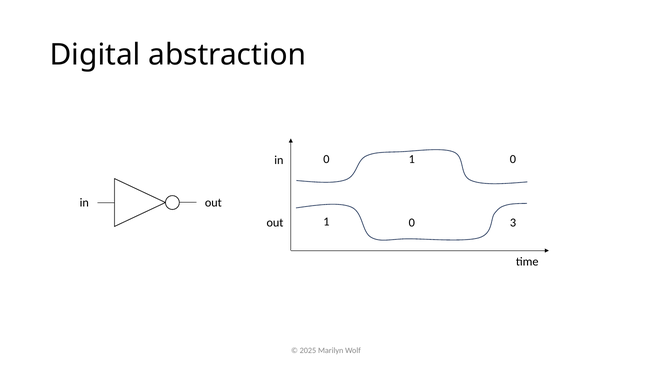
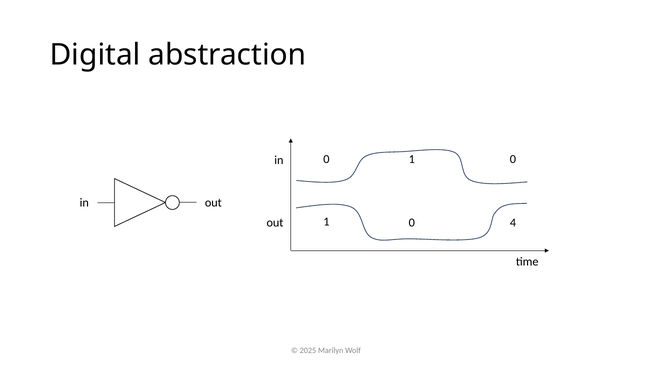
3: 3 -> 4 (513, 223)
